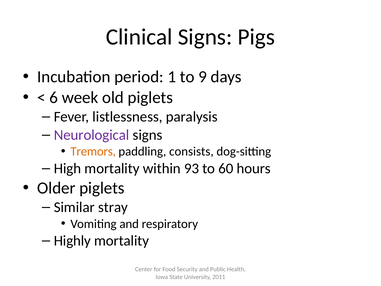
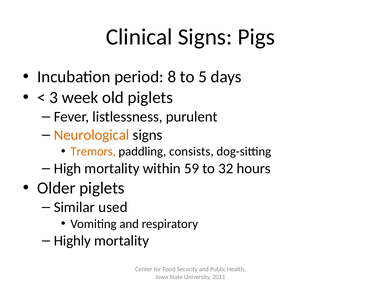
1: 1 -> 8 (172, 77)
9: 9 -> 5 (203, 77)
6: 6 -> 3 (54, 98)
paralysis: paralysis -> purulent (192, 117)
Neurological colour: purple -> orange (92, 135)
93: 93 -> 59 (192, 168)
60: 60 -> 32 (226, 168)
stray: stray -> used (113, 207)
